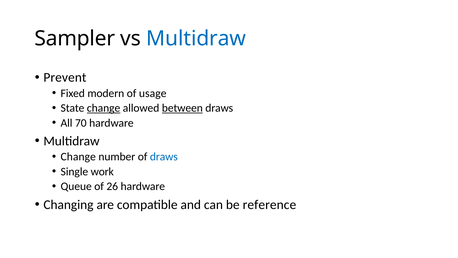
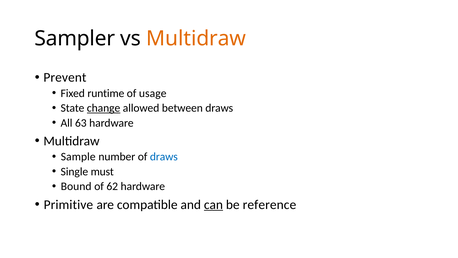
Multidraw colour: blue -> orange (196, 38)
modern: modern -> runtime (106, 93)
between underline: present -> none (182, 108)
70: 70 -> 63 (81, 123)
Change: Change -> Sample (78, 157)
work: work -> must (102, 171)
Queue: Queue -> Bound (76, 186)
26: 26 -> 62 (112, 186)
Changing: Changing -> Primitive (68, 204)
can underline: none -> present (213, 204)
